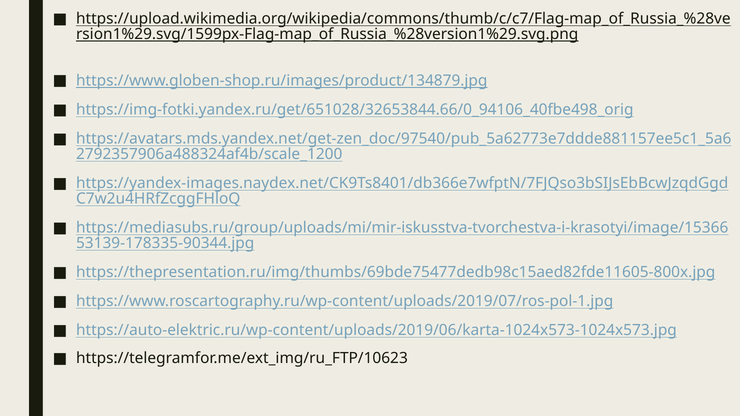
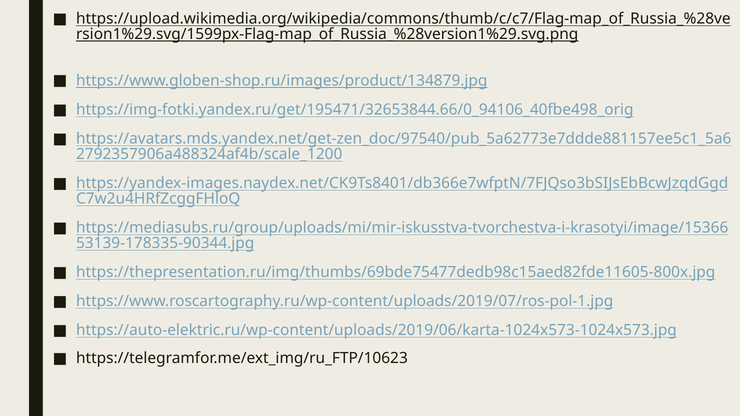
https://img-fotki.yandex.ru/get/651028/32653844.66/0_94106_40fbe498_orig: https://img-fotki.yandex.ru/get/651028/32653844.66/0_94106_40fbe498_orig -> https://img-fotki.yandex.ru/get/195471/32653844.66/0_94106_40fbe498_orig (355, 110)
